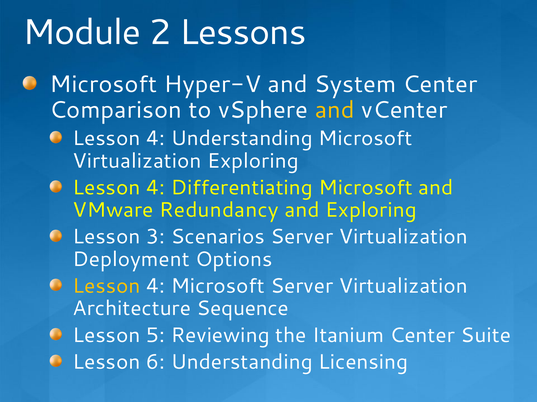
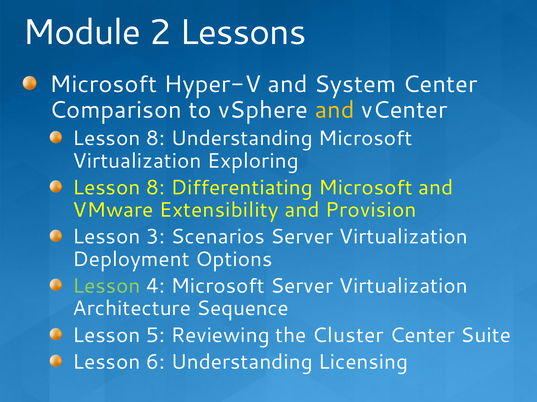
4: 4 -> 8 (155, 139)
4: 4 -> 8 (155, 188)
Redundancy: Redundancy -> Extensibility (219, 210)
and Exploring: Exploring -> Provision (371, 210)
Lesson colour: yellow -> light green (106, 286)
Itanium: Itanium -> Cluster (348, 336)
